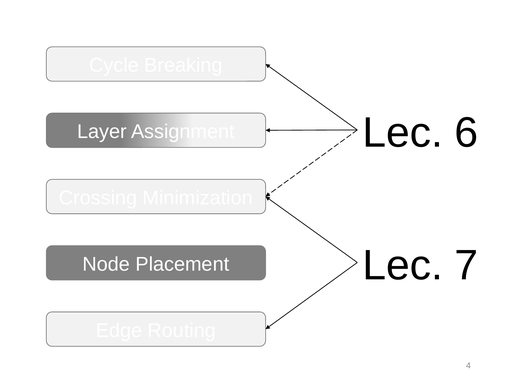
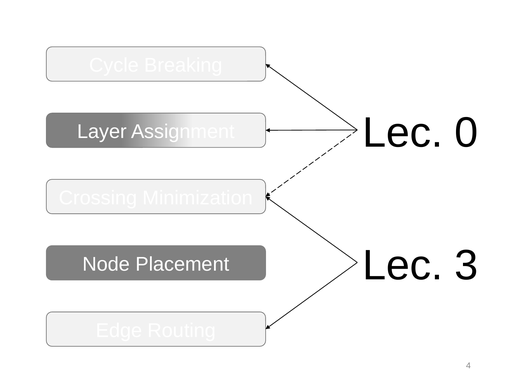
6: 6 -> 0 (466, 133)
7: 7 -> 3 (466, 266)
